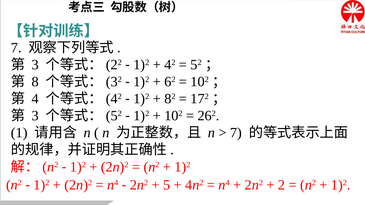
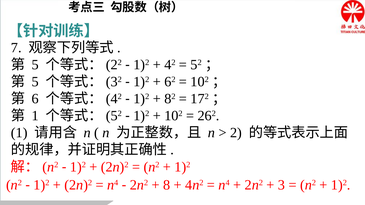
3: 3 -> 5 (35, 65)
8: 8 -> 5 (35, 82)
4: 4 -> 6 (35, 99)
3: 3 -> 1 (35, 116)
7: 7 -> 2 (236, 133)
5: 5 -> 8 (167, 185)
2: 2 -> 3 (281, 185)
